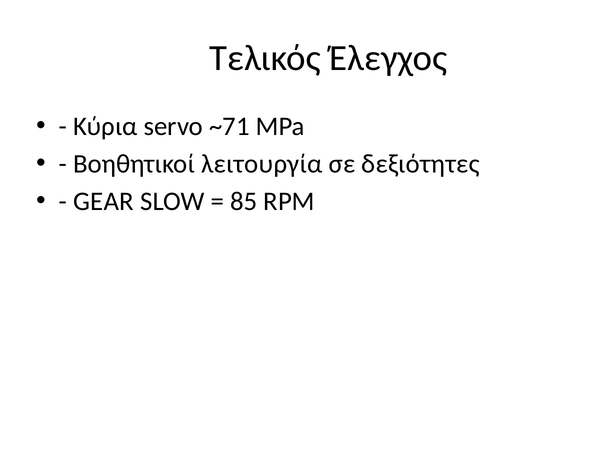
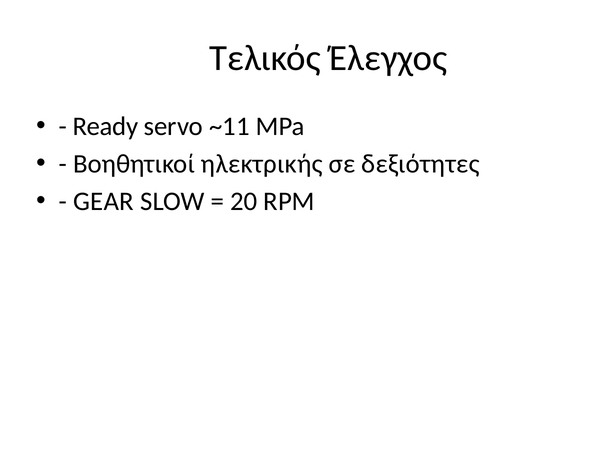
Κύρια: Κύρια -> Ready (105, 126)
~71: ~71 -> ~11 (229, 126)
λειτουργία: λειτουργία -> ηλεκτρικής (262, 164)
85: 85 -> 20 (244, 202)
